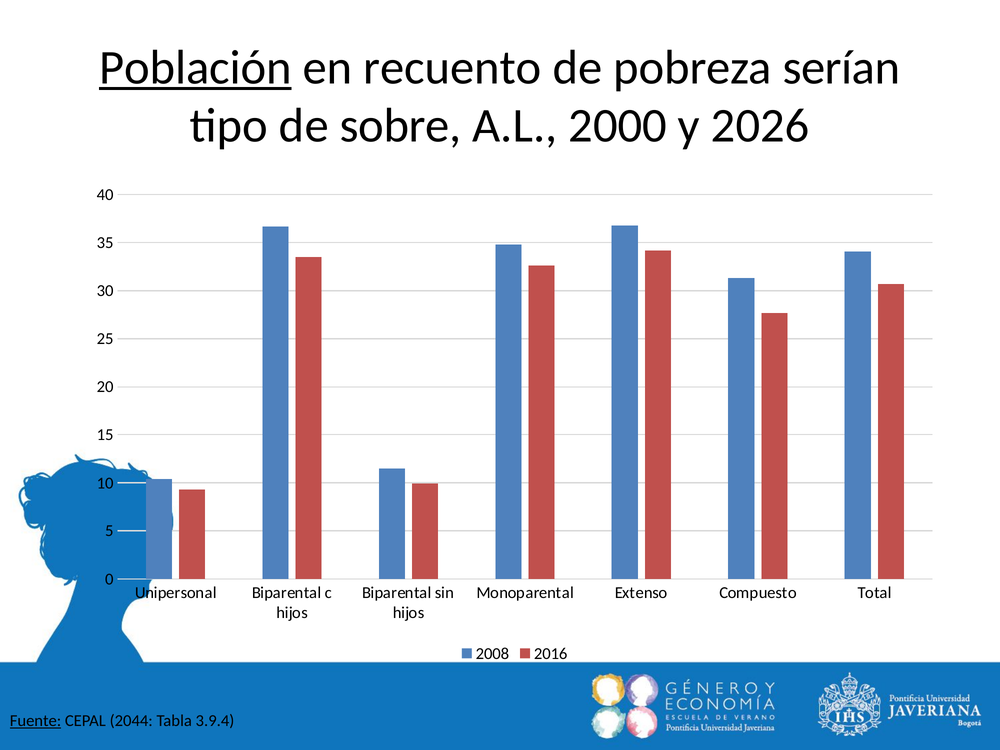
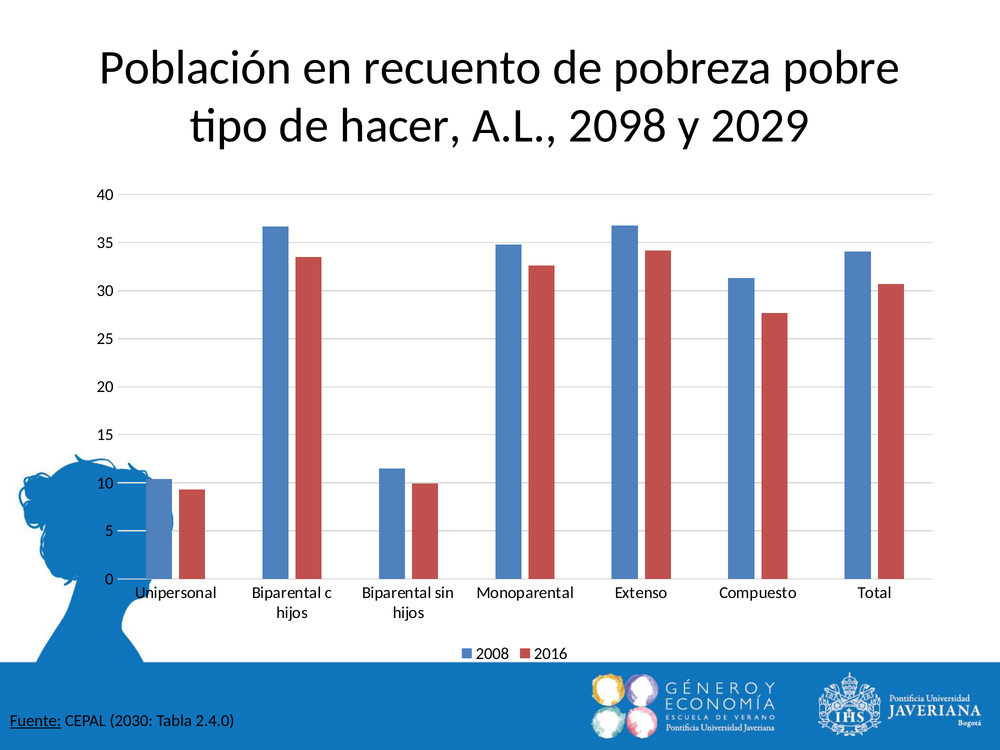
Población underline: present -> none (195, 68)
serían: serían -> pobre (841, 68)
sobre: sobre -> hacer (400, 126)
2000: 2000 -> 2098 (618, 126)
2026: 2026 -> 2029 (760, 126)
2044: 2044 -> 2030 (131, 721)
3.9.4: 3.9.4 -> 2.4.0 (215, 721)
